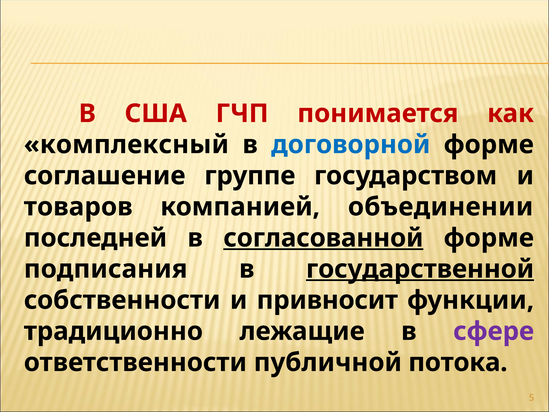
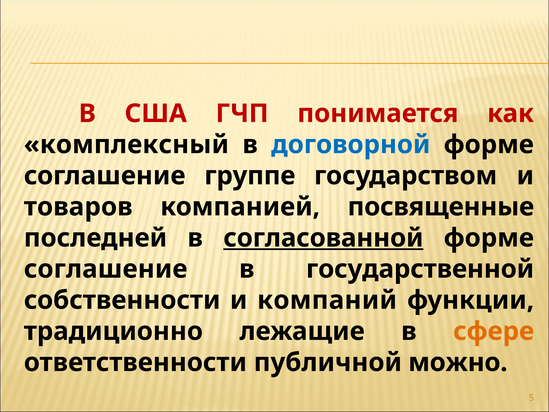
объединении: объединении -> посвященные (441, 207)
подписания: подписания -> соглашение (106, 269)
государственной underline: present -> none (420, 269)
привносит: привносит -> компаний (327, 300)
сфере colour: purple -> orange (494, 331)
потока: потока -> можно (458, 362)
